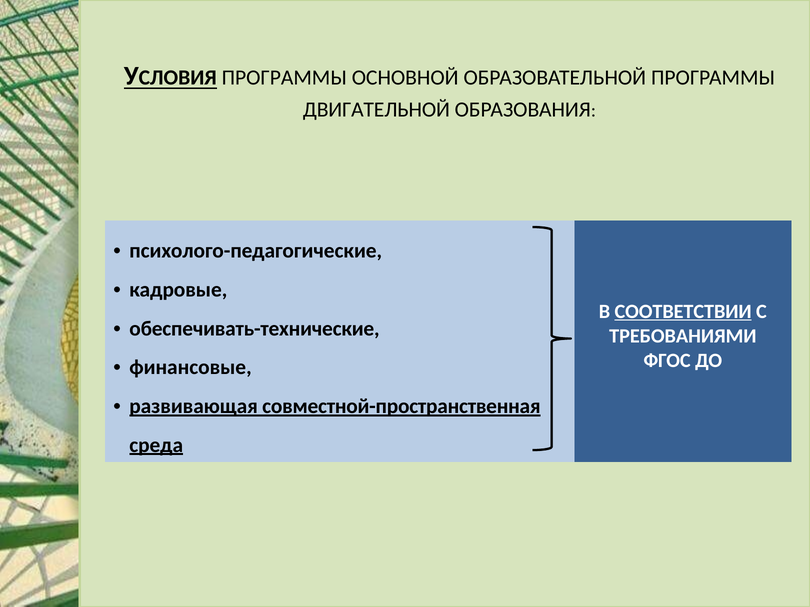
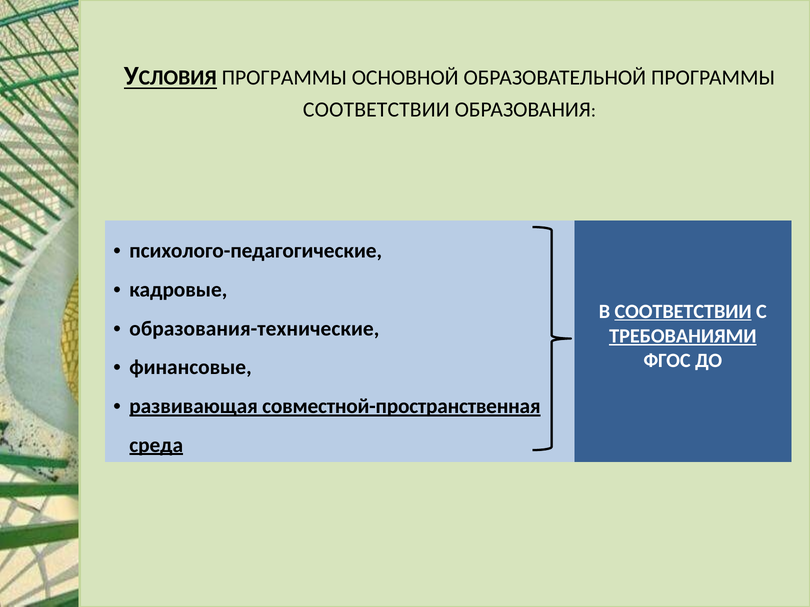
ДВИГАТЕЛЬНОЙ: ДВИГАТЕЛЬНОЙ -> СООТВЕТСТВИИ (376, 110)
обеспечивать-технические: обеспечивать-технические -> образования-технические (254, 329)
ТРЕБОВАНИЯМИ underline: none -> present (683, 336)
